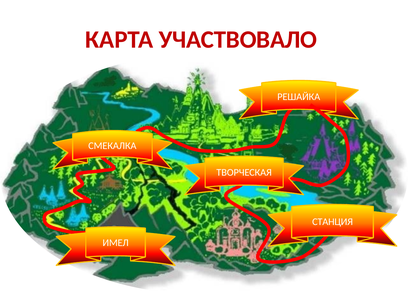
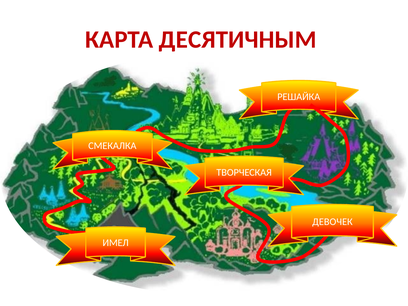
УЧАСТВОВАЛО: УЧАСТВОВАЛО -> ДЕСЯТИЧНЫМ (238, 39)
СТАНЦИЯ: СТАНЦИЯ -> ДЕВОЧЕК (332, 222)
